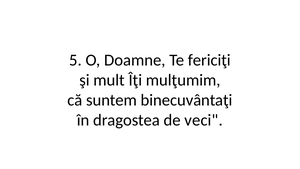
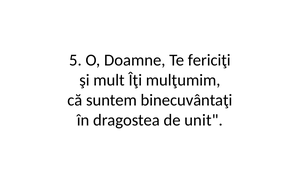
veci: veci -> unit (204, 120)
